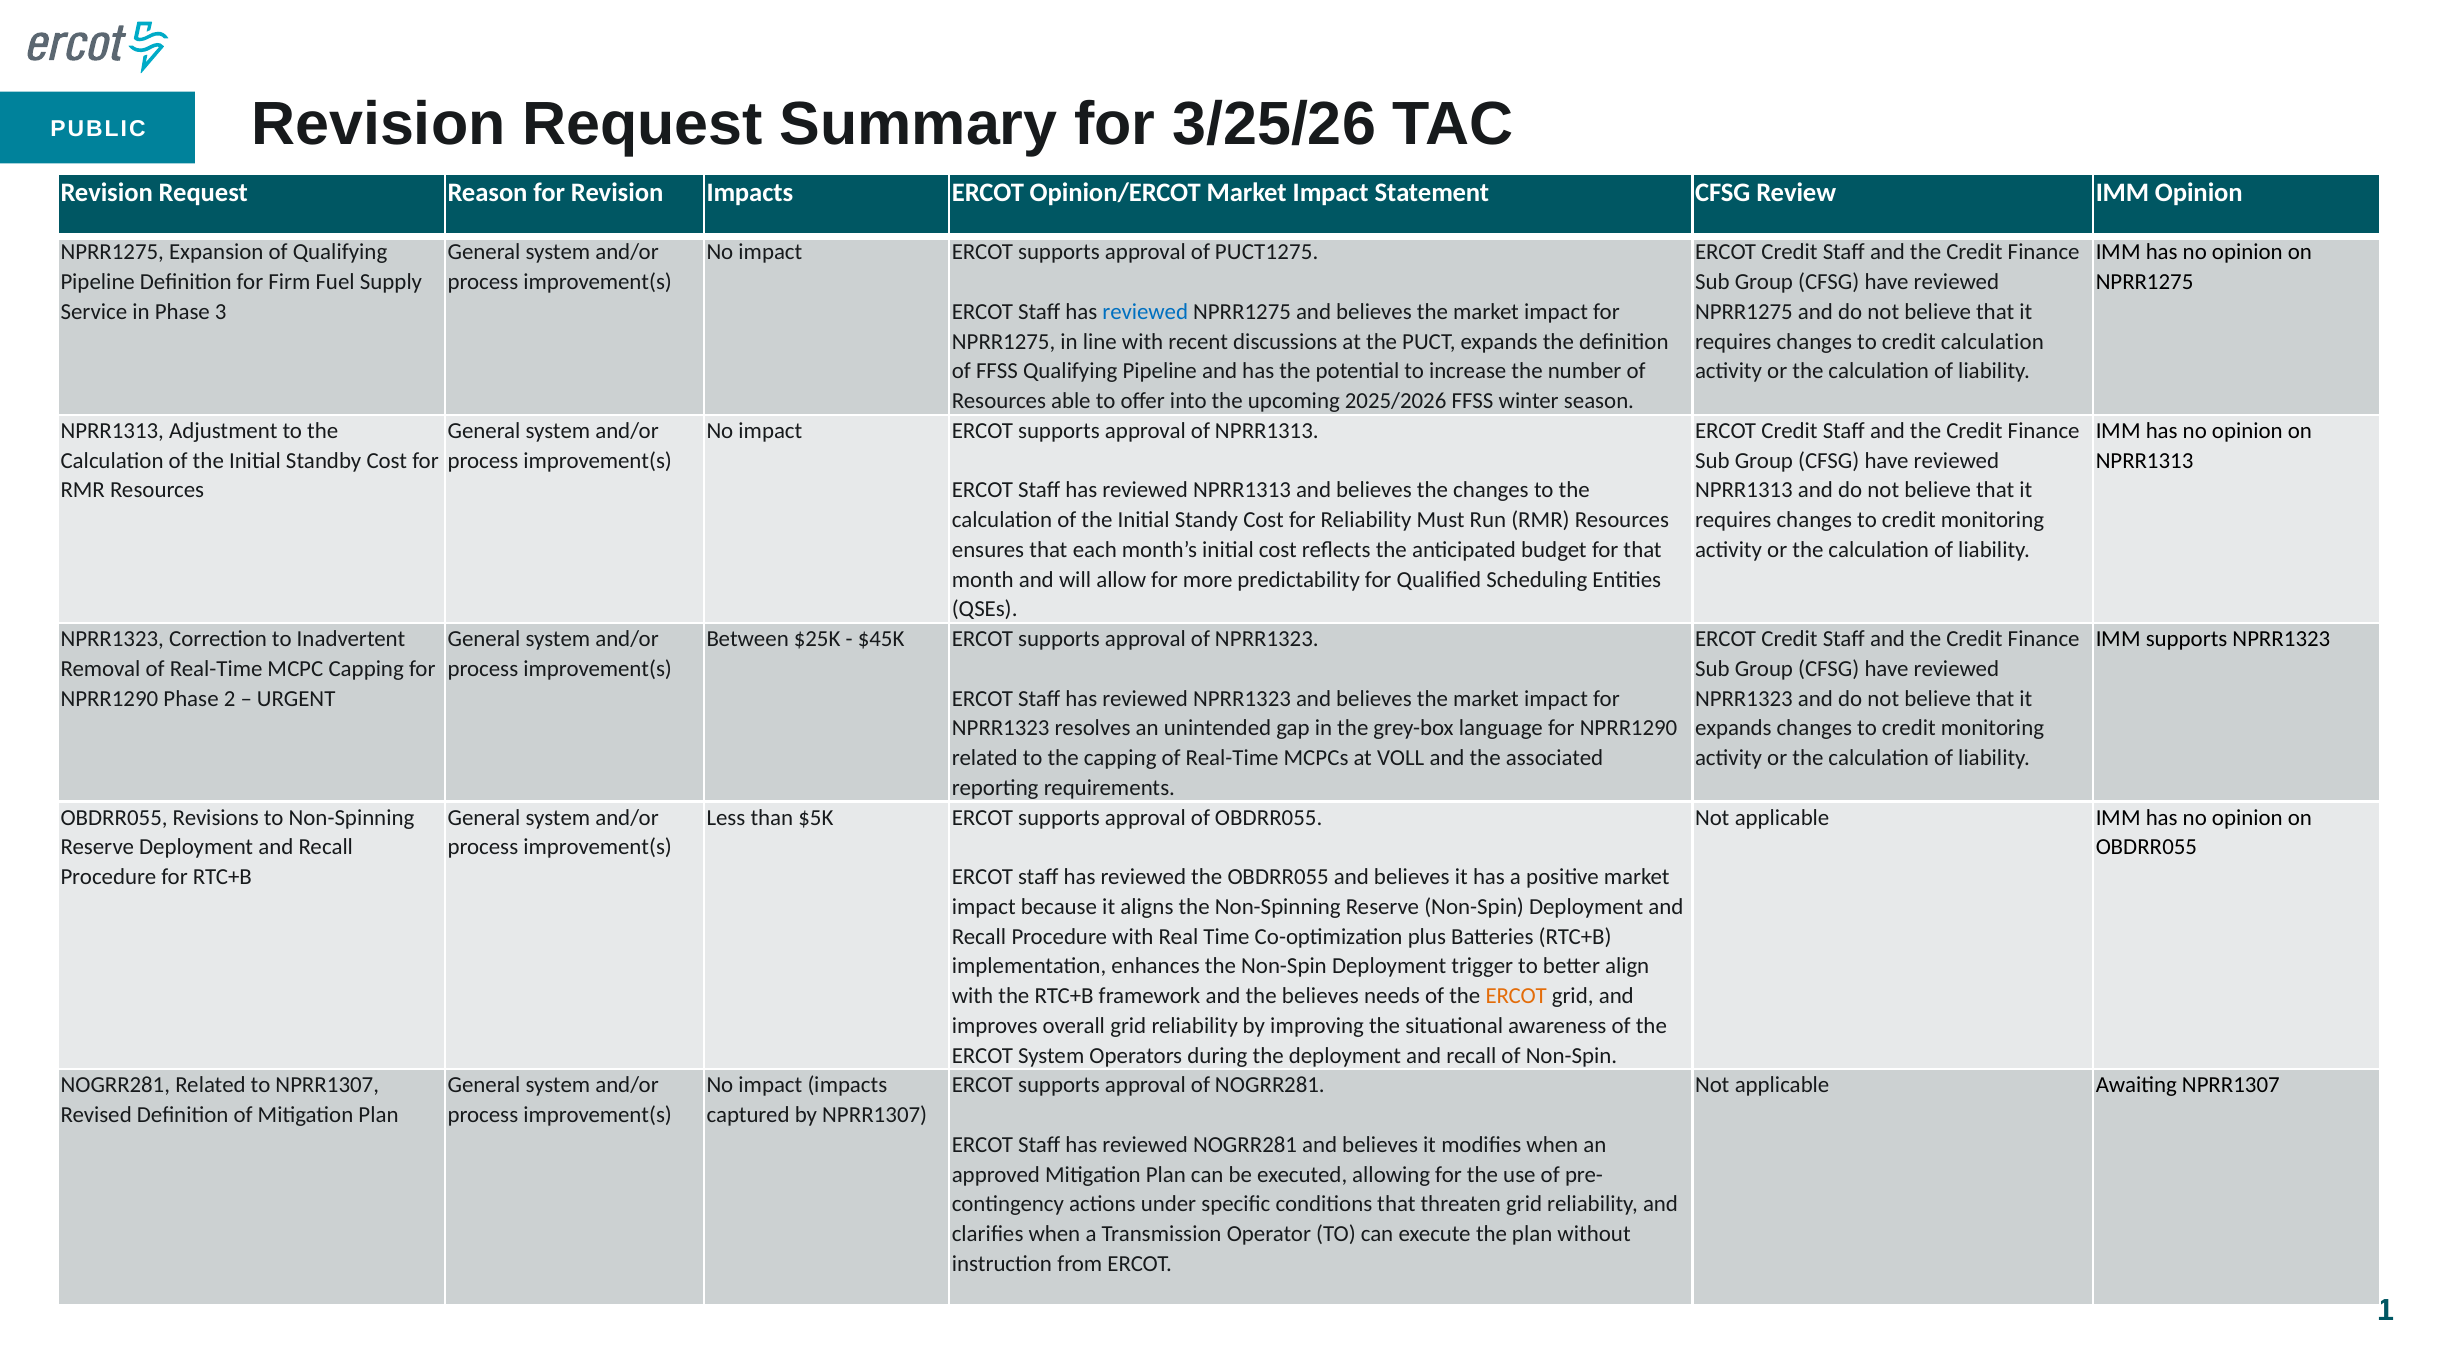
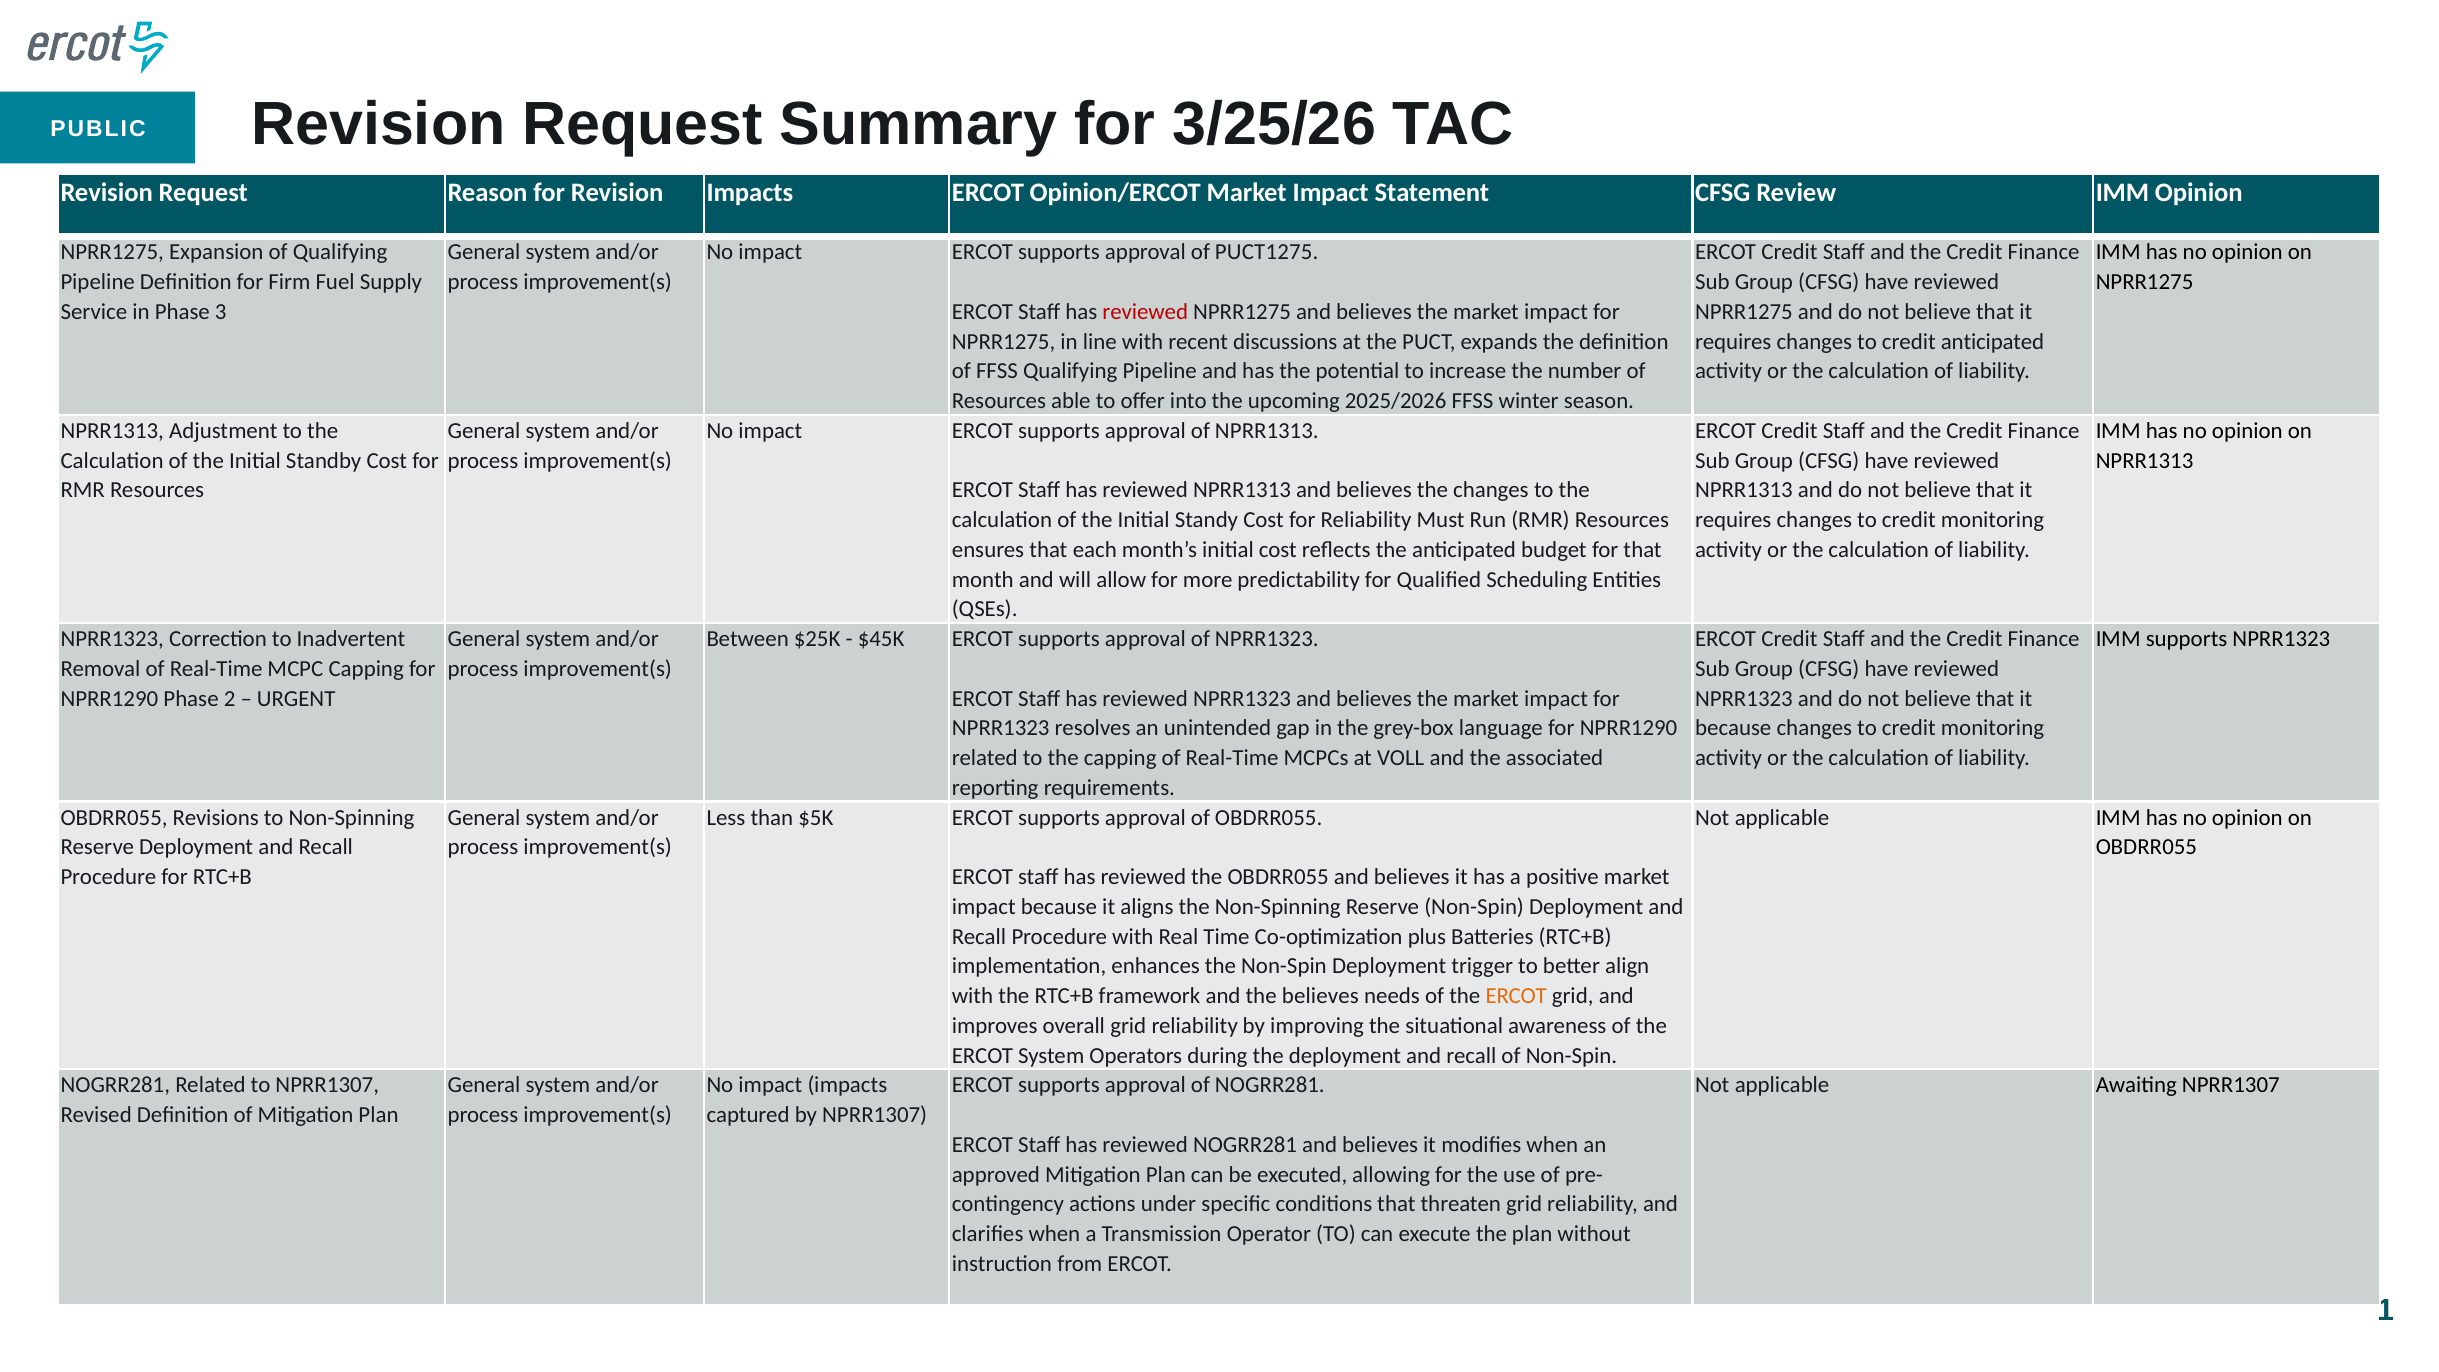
reviewed colour: blue -> red (1145, 312)
credit calculation: calculation -> anticipated (1993, 341)
expands: expands -> because (1733, 728)
